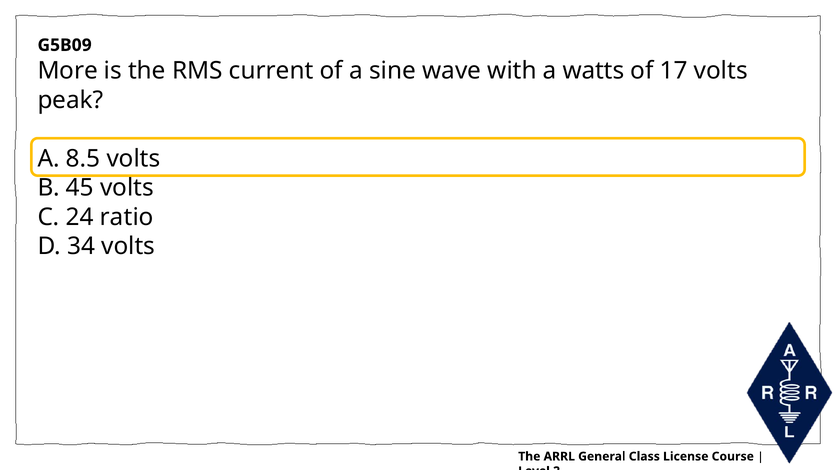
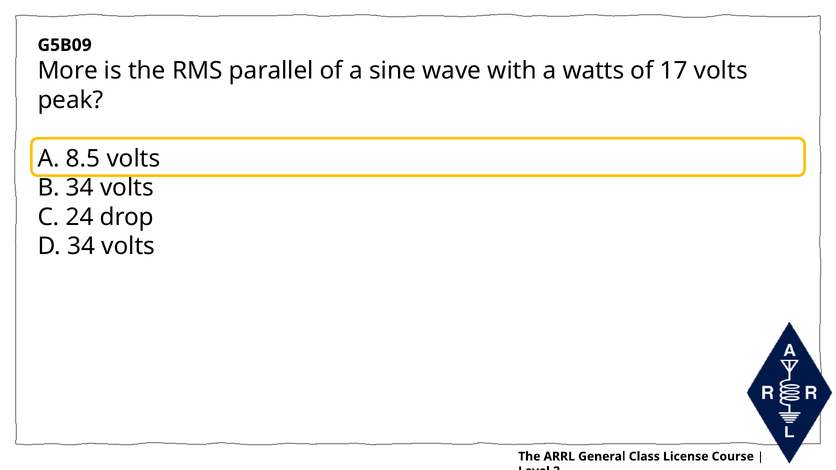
current: current -> parallel (271, 71)
B 45: 45 -> 34 (80, 188)
ratio: ratio -> drop (127, 217)
